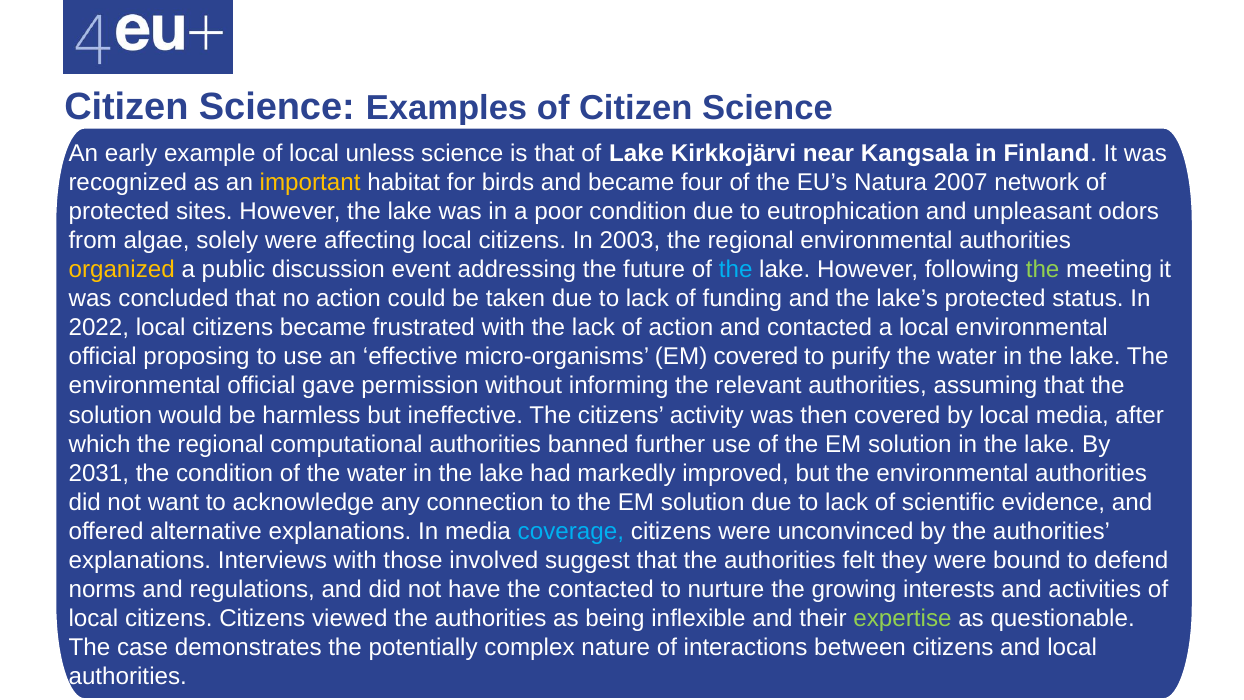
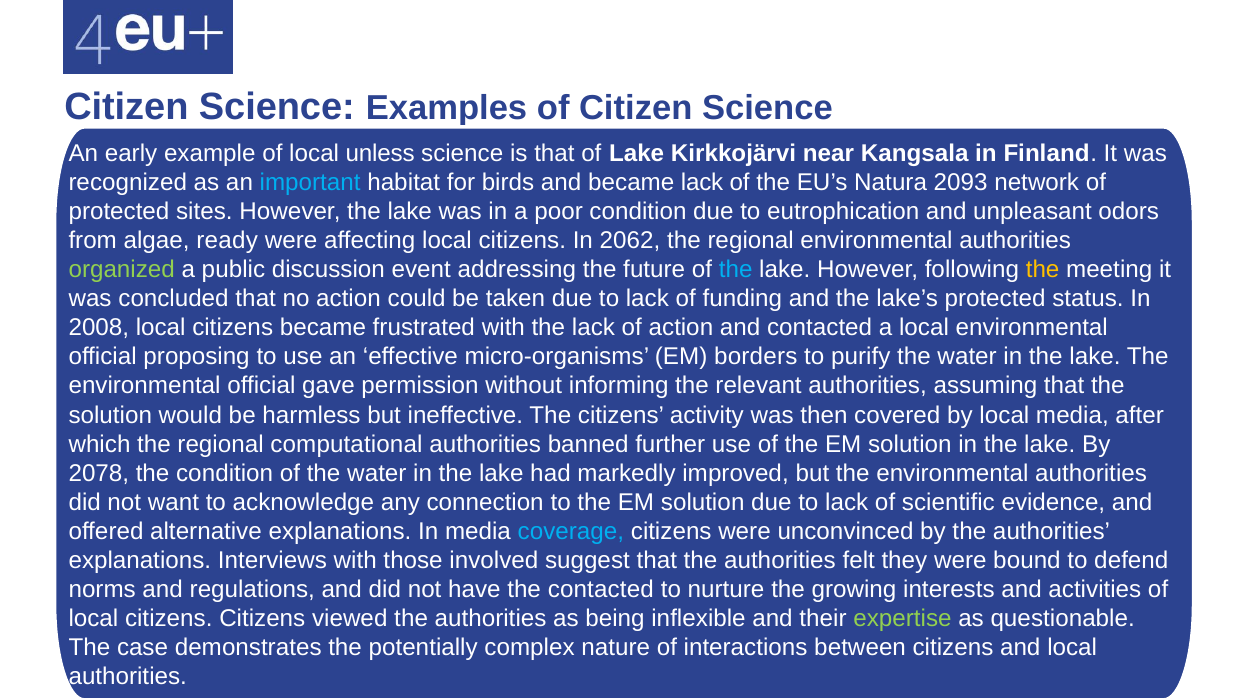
important colour: yellow -> light blue (310, 183)
became four: four -> lack (702, 183)
2007: 2007 -> 2093 (961, 183)
solely: solely -> ready (227, 241)
2003: 2003 -> 2062 (630, 241)
organized colour: yellow -> light green (122, 270)
the colour: light green -> yellow (1043, 270)
2022: 2022 -> 2008 (99, 328)
EM covered: covered -> borders (756, 357)
2031: 2031 -> 2078 (99, 473)
